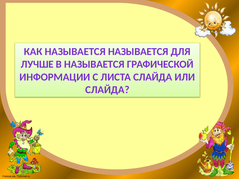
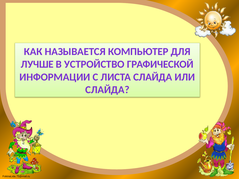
НАЗЫВАЕТСЯ НАЗЫВАЕТСЯ: НАЗЫВАЕТСЯ -> КОМПЬЮТЕР (138, 52)
В НАЗЫВАЕТСЯ: НАЗЫВАЕТСЯ -> УСТРОЙСТВО (94, 64)
